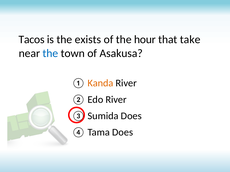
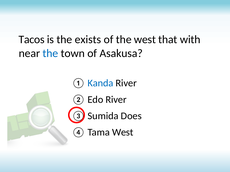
the hour: hour -> west (145, 40)
take: take -> with (190, 40)
Kanda colour: orange -> blue (100, 83)
Tama Does: Does -> West (123, 133)
